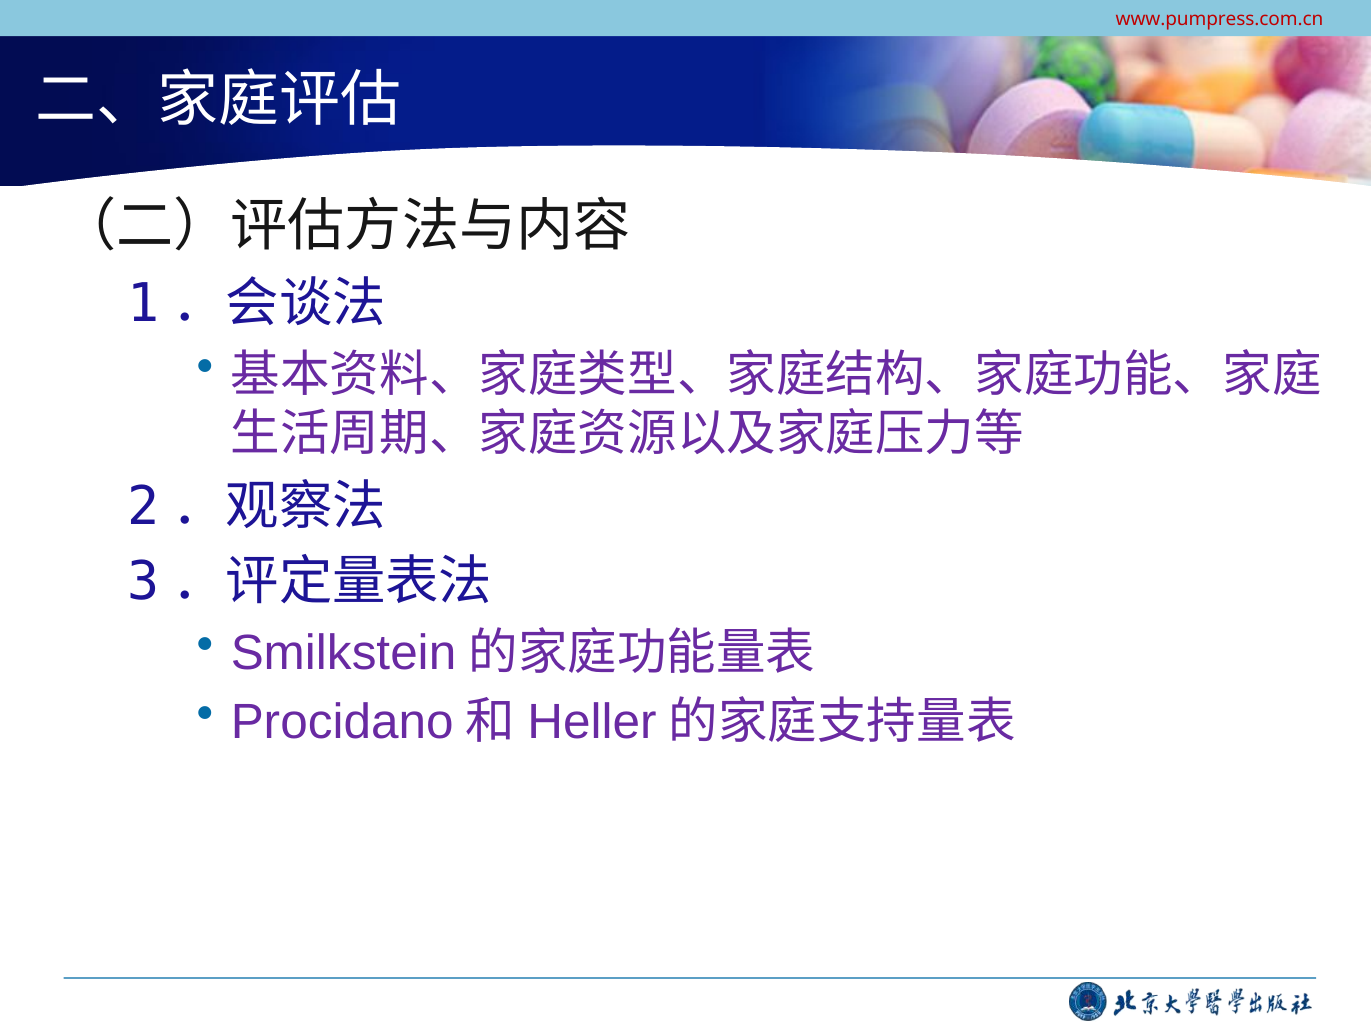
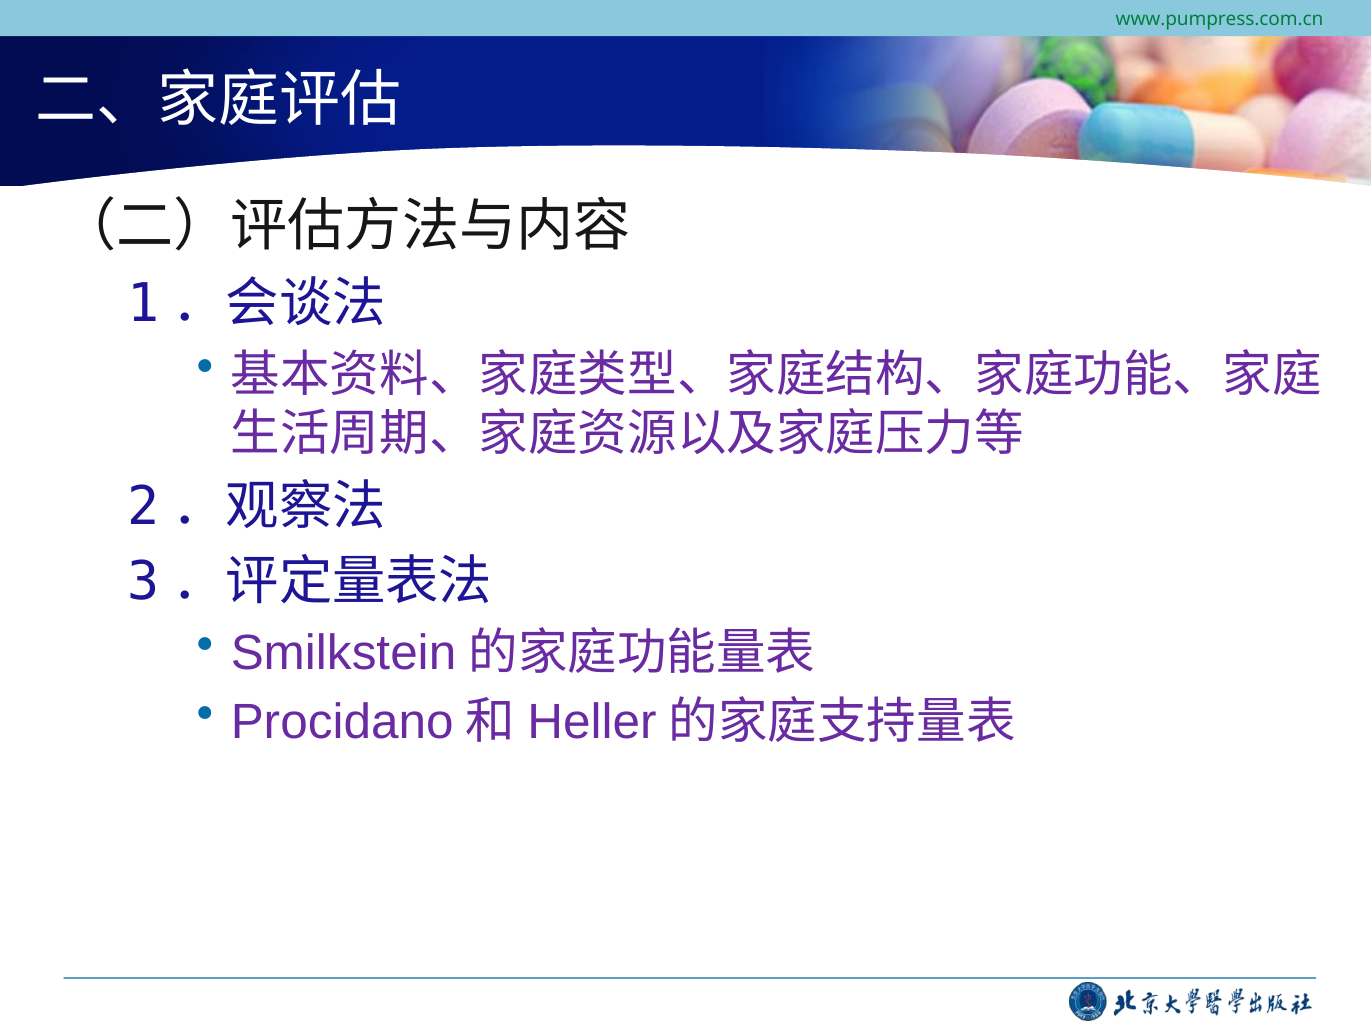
www.pumpress.com.cn colour: red -> green (1220, 20)
